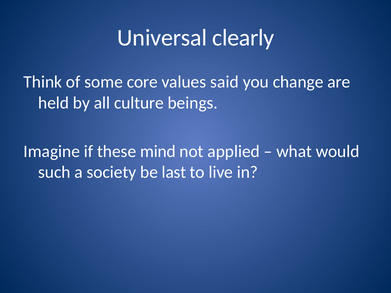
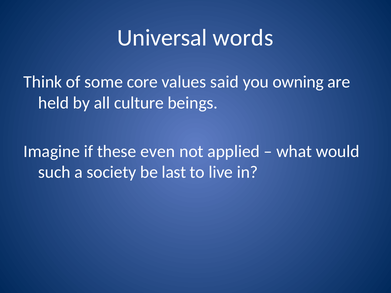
clearly: clearly -> words (243, 38)
change: change -> owning (298, 82)
mind: mind -> even (158, 152)
